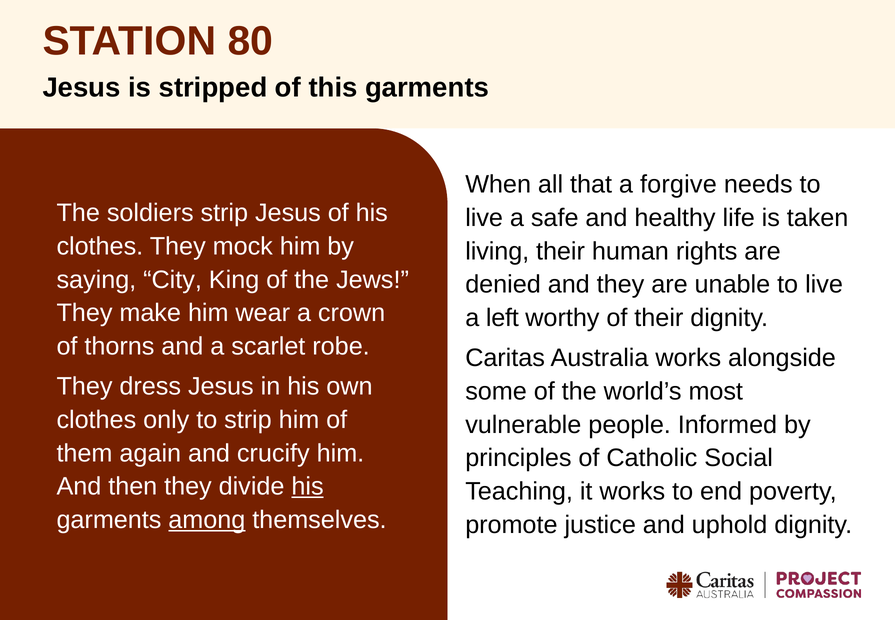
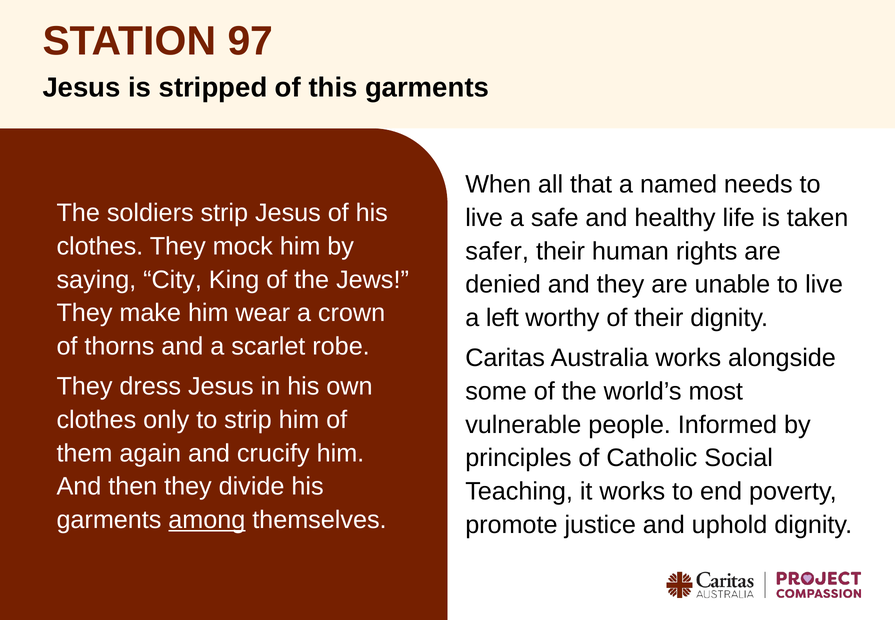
80: 80 -> 97 (250, 41)
forgive: forgive -> named (679, 184)
living: living -> safer (497, 251)
his underline: present -> none (308, 486)
